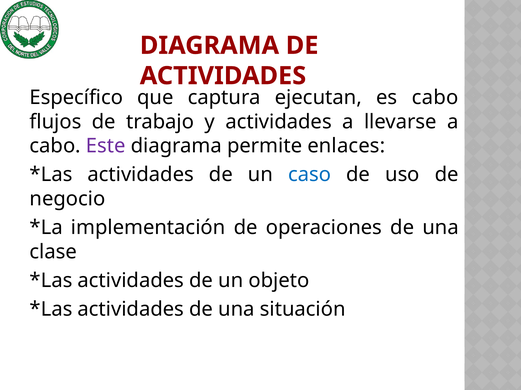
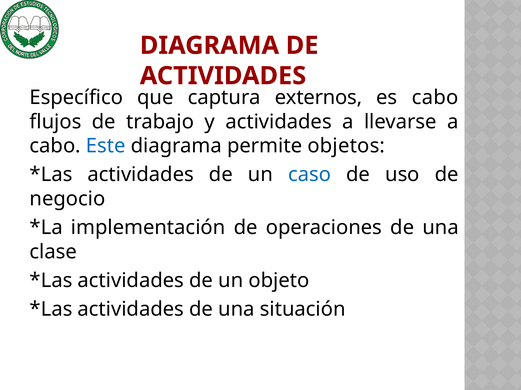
ejecutan: ejecutan -> externos (318, 98)
Este colour: purple -> blue (106, 146)
enlaces: enlaces -> objetos (346, 146)
